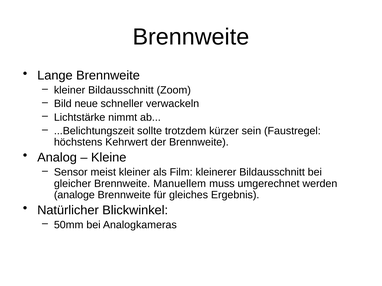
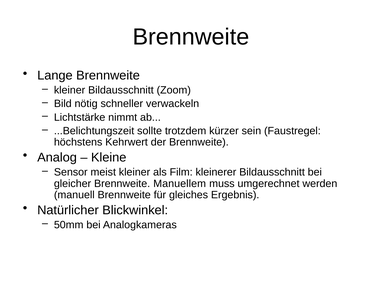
neue: neue -> nötig (86, 104)
analoge: analoge -> manuell (74, 195)
